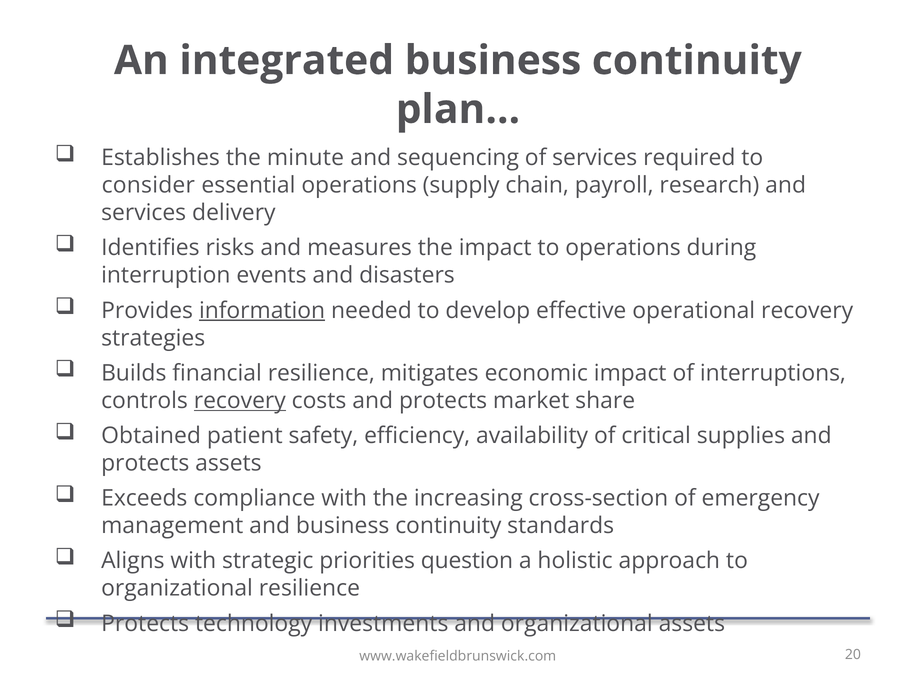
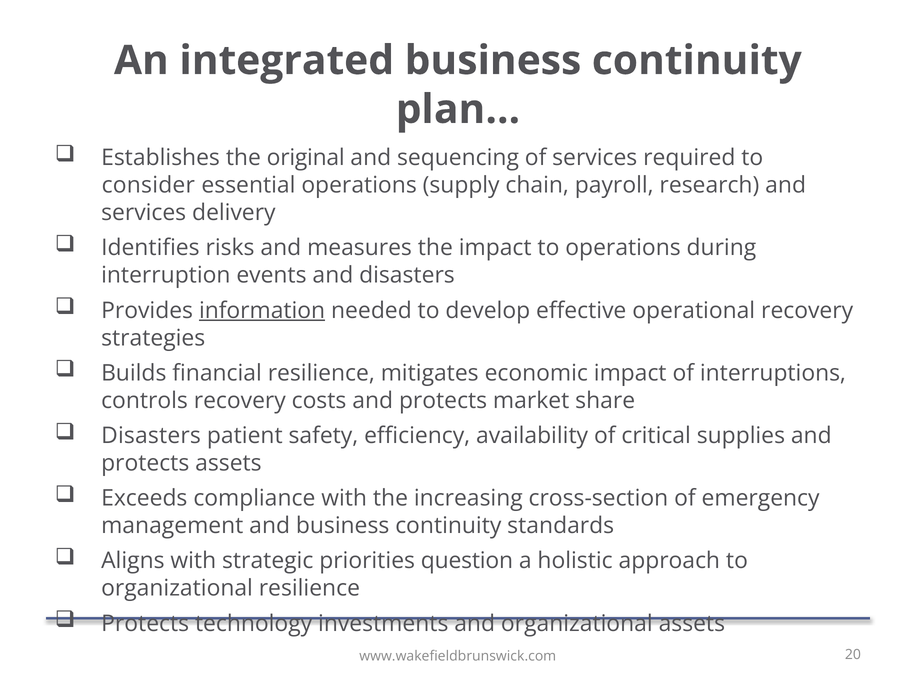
minute: minute -> original (306, 158)
recovery underline: present -> none (240, 401)
Obtained: Obtained -> Disasters (151, 436)
